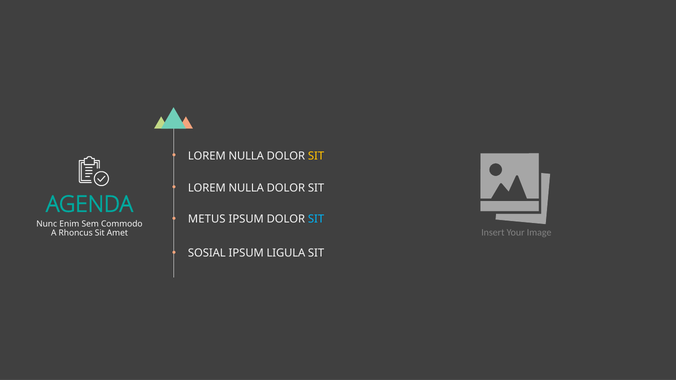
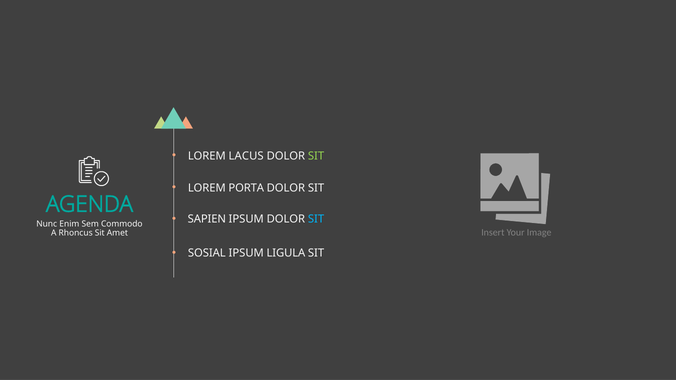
NULLA: NULLA -> LACUS (246, 156)
SIT colour: yellow -> light green (316, 156)
NULLA: NULLA -> PORTA (246, 188)
METUS: METUS -> SAPIEN (207, 219)
